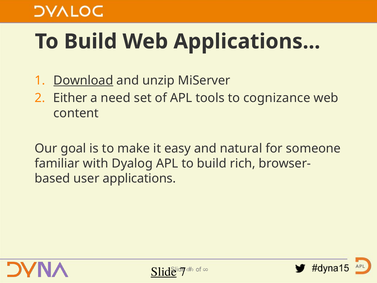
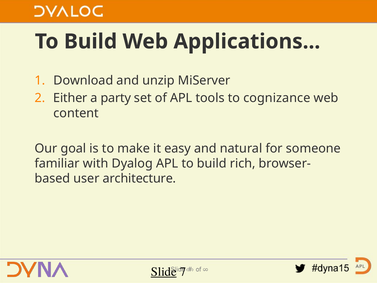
Download underline: present -> none (83, 80)
need: need -> party (116, 98)
user applications: applications -> architecture (139, 178)
